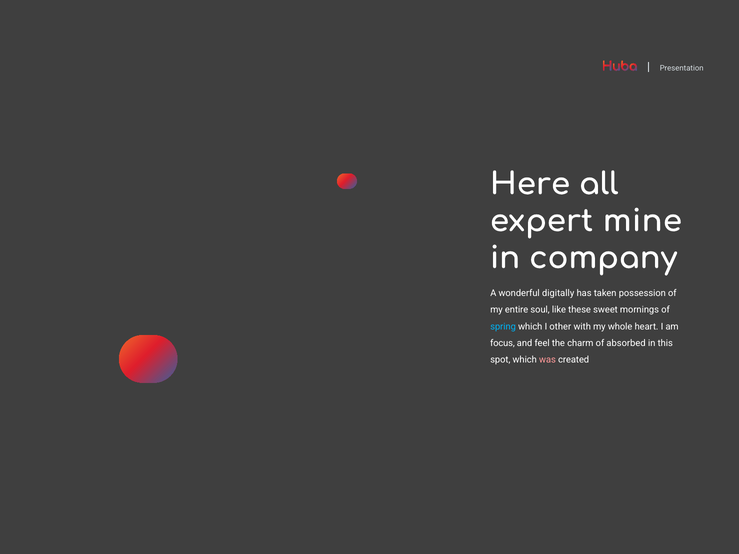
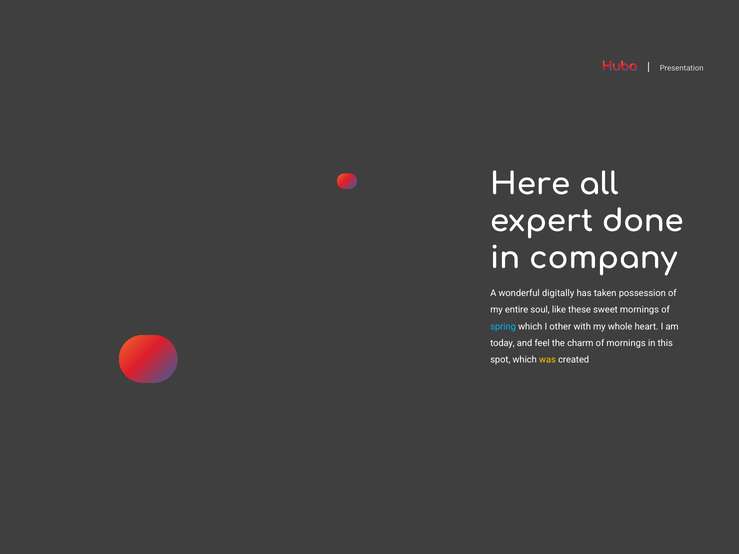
mine: mine -> done (643, 221)
focus: focus -> today (502, 343)
of absorbed: absorbed -> mornings (626, 343)
was colour: pink -> yellow (547, 360)
